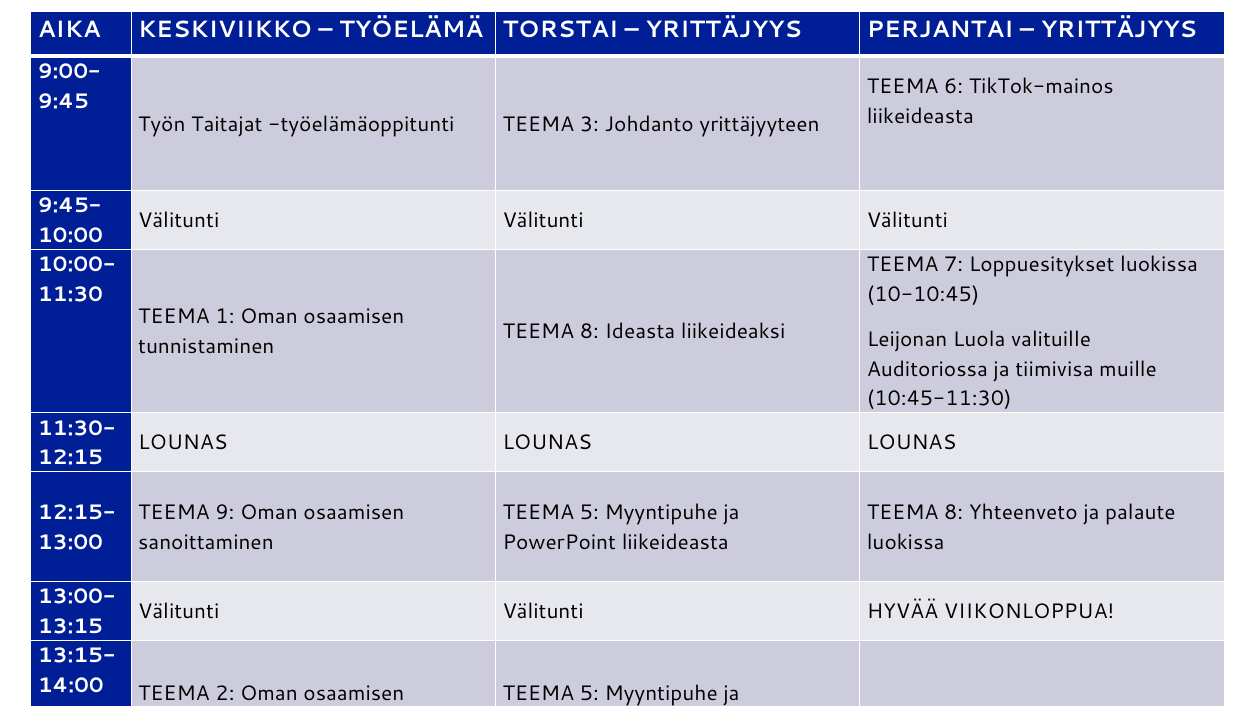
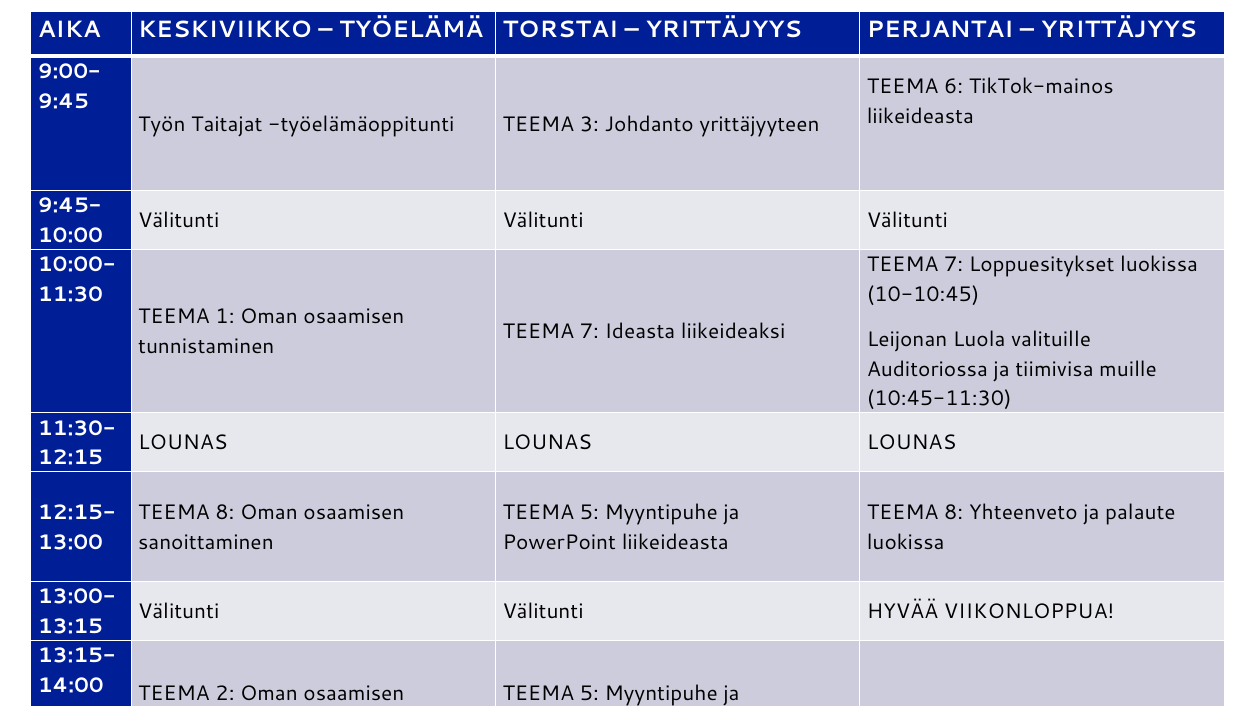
8: 8 -> 7 (589, 332)
9: 9 -> 8 (225, 513)
